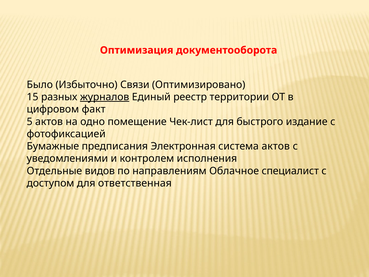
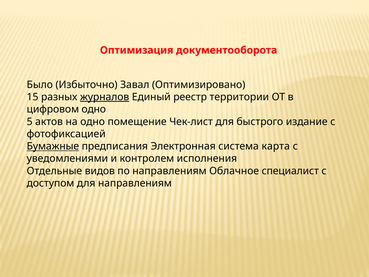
Связи: Связи -> Завал (135, 85)
цифровом факт: факт -> одно (94, 109)
Бумажные underline: none -> present (53, 146)
система актов: актов -> карта (276, 146)
для ответственная: ответственная -> направлениям (135, 183)
